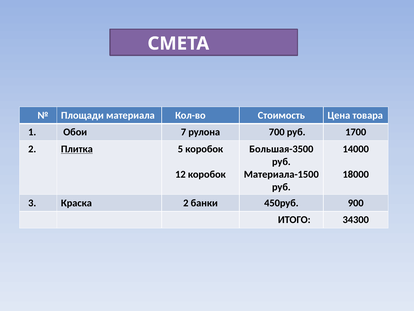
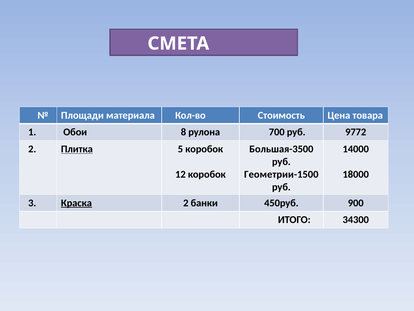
7: 7 -> 8 (183, 132)
1700: 1700 -> 9772 (356, 132)
Материала-1500: Материала-1500 -> Геометрии-1500 (281, 174)
Краска underline: none -> present (76, 203)
